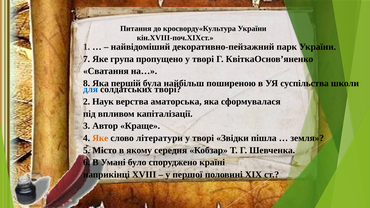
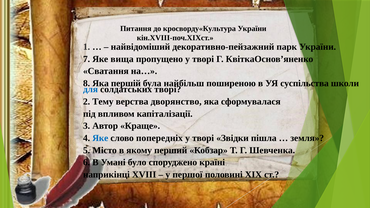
група: група -> вища (122, 59)
Наук: Наук -> Тему (103, 102)
аматорська: аматорська -> дворянство (176, 102)
Яке colour: orange -> blue (100, 138)
літератури: літератури -> попередніх (159, 138)
середня: середня -> перший (171, 150)
